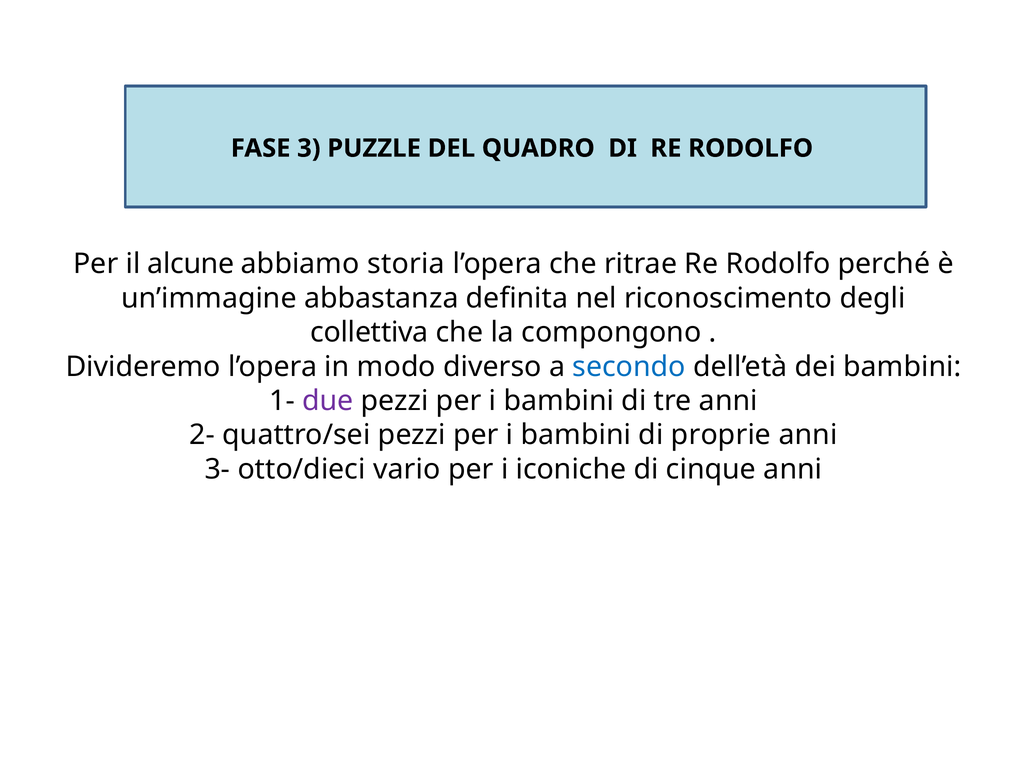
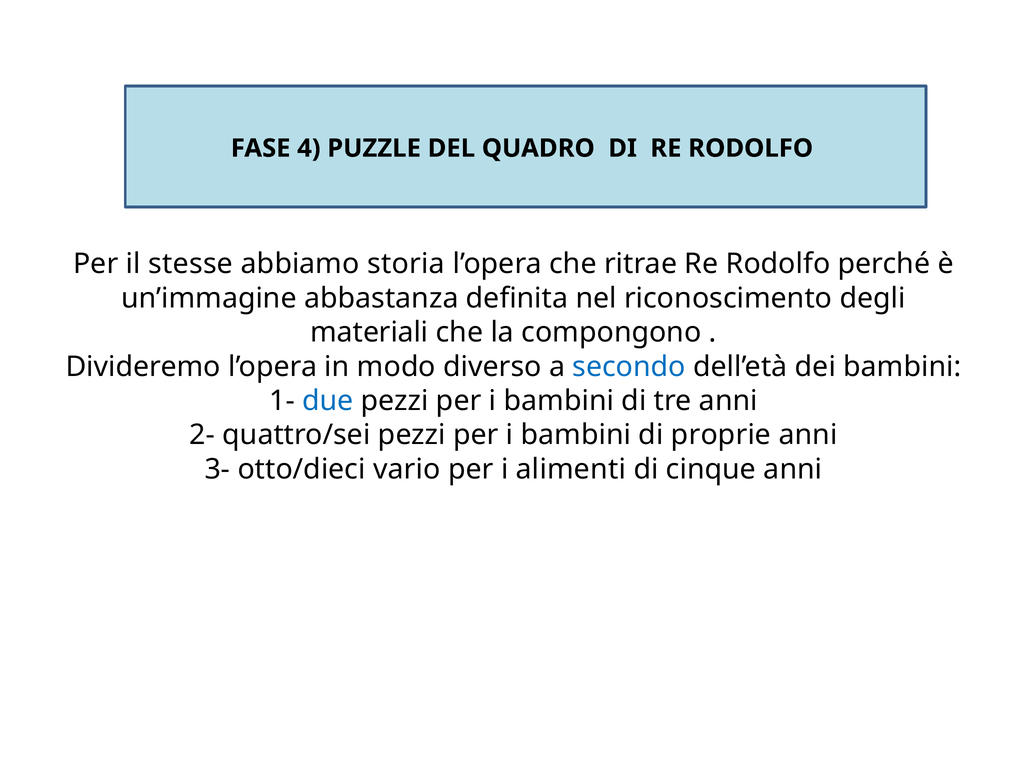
3: 3 -> 4 (309, 148)
alcune: alcune -> stesse (191, 264)
collettiva: collettiva -> materiali (369, 332)
due colour: purple -> blue (328, 401)
iconiche: iconiche -> alimenti (571, 469)
